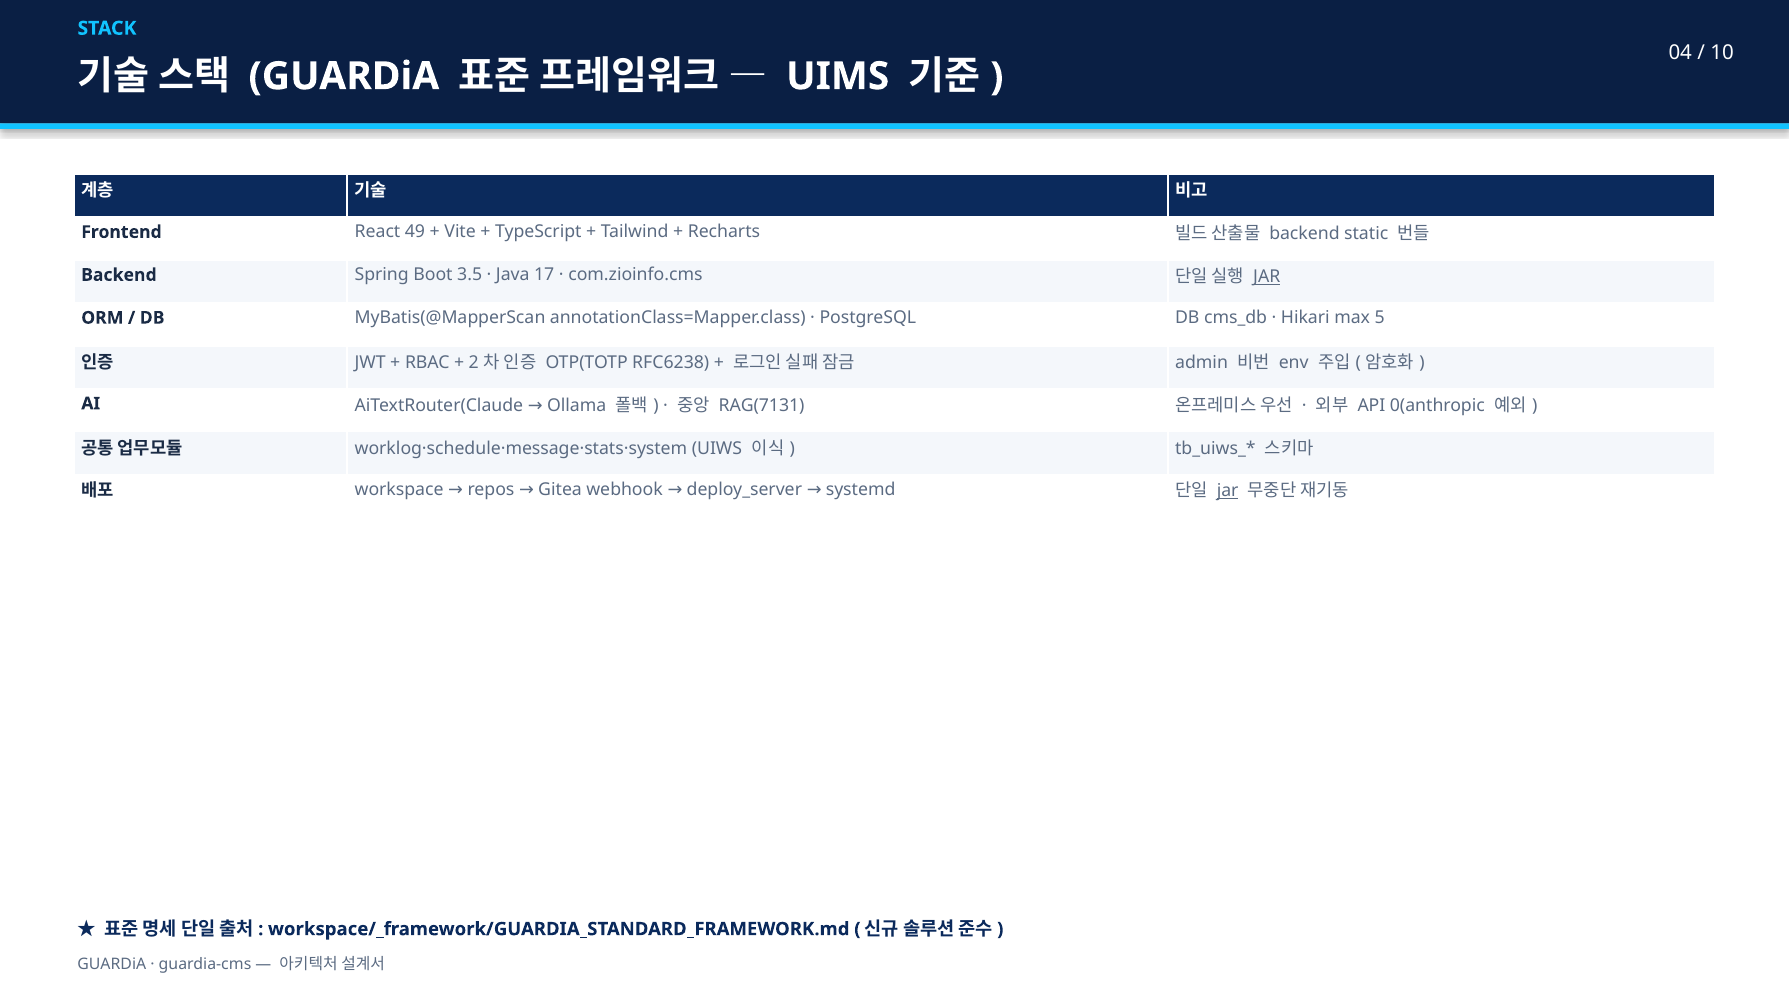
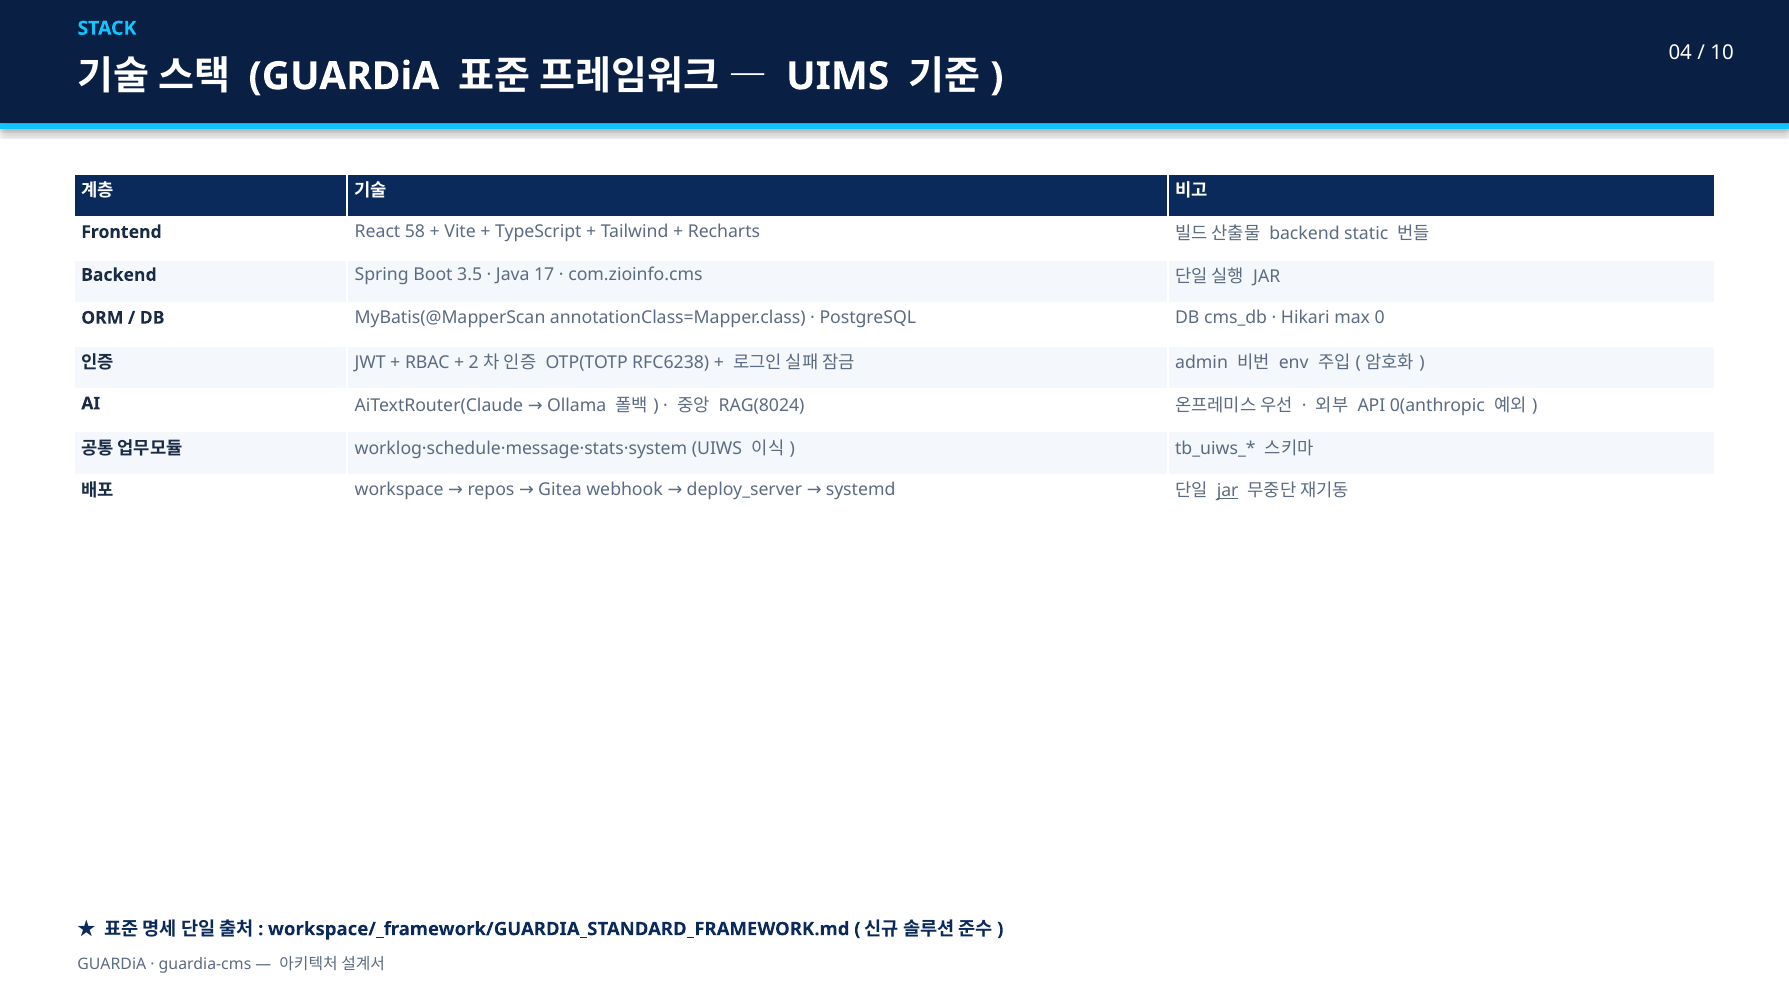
49: 49 -> 58 (415, 232)
JAR underline: present -> none (1267, 277)
5: 5 -> 0 (1380, 318)
RAG(7131: RAG(7131 -> RAG(8024 (762, 405)
